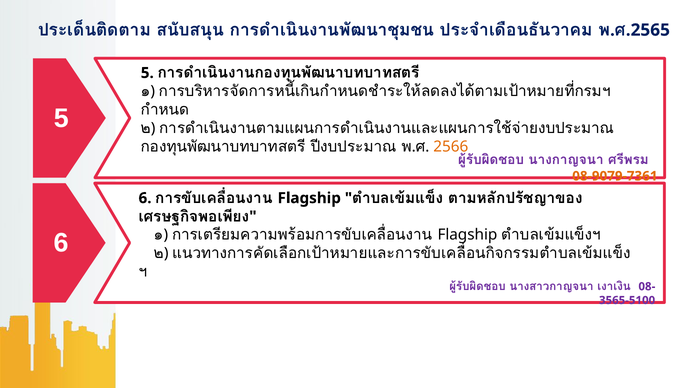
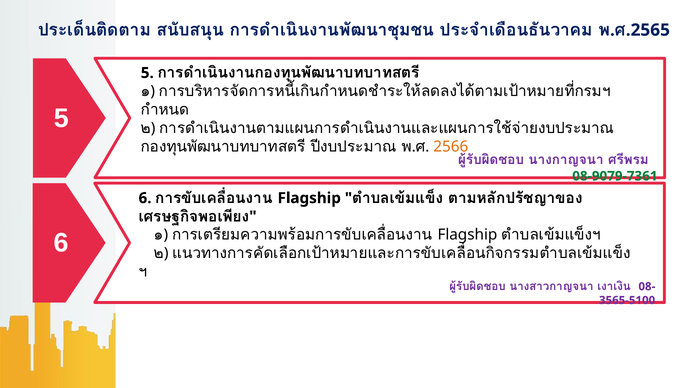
08-9079-7361 colour: orange -> green (615, 176)
